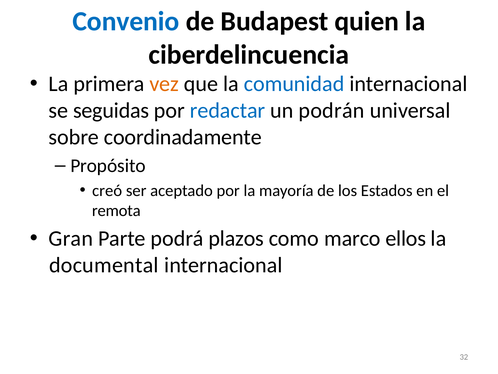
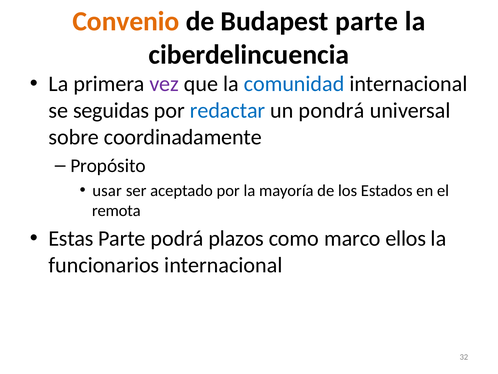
Convenio colour: blue -> orange (126, 21)
Budapest quien: quien -> parte (366, 21)
vez colour: orange -> purple (164, 84)
podrán: podrán -> pondrá (332, 110)
creó: creó -> usar (107, 190)
Gran: Gran -> Estas (71, 238)
documental: documental -> funcionarios (104, 265)
